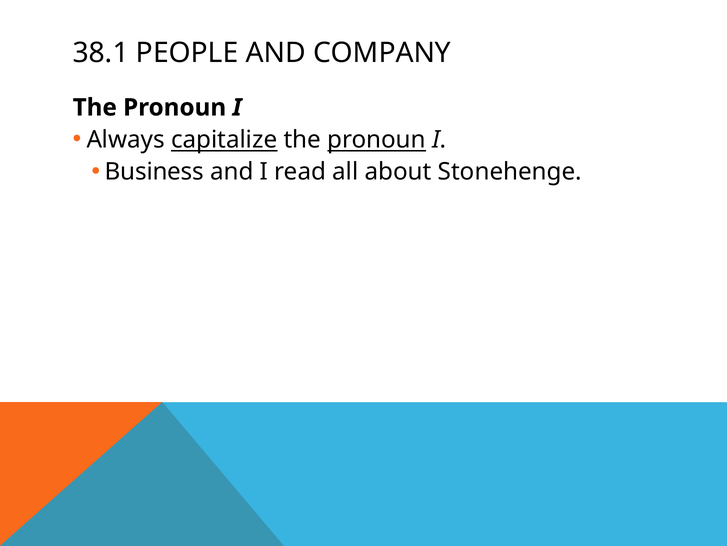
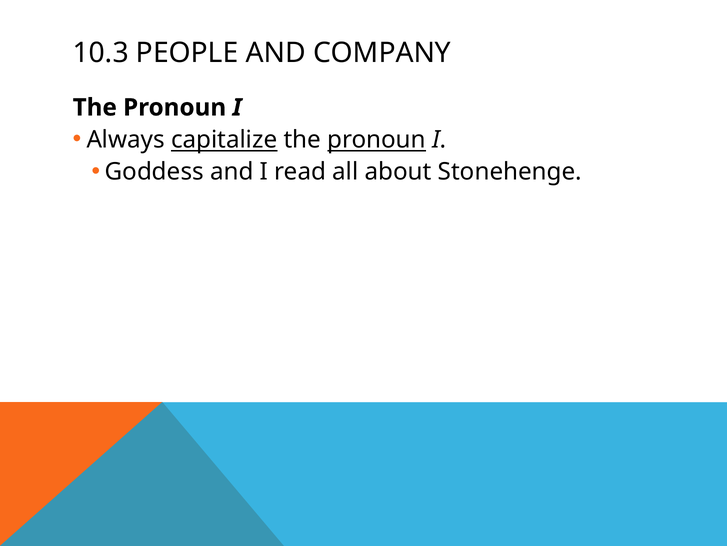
38.1: 38.1 -> 10.3 (101, 53)
Business: Business -> Goddess (154, 172)
